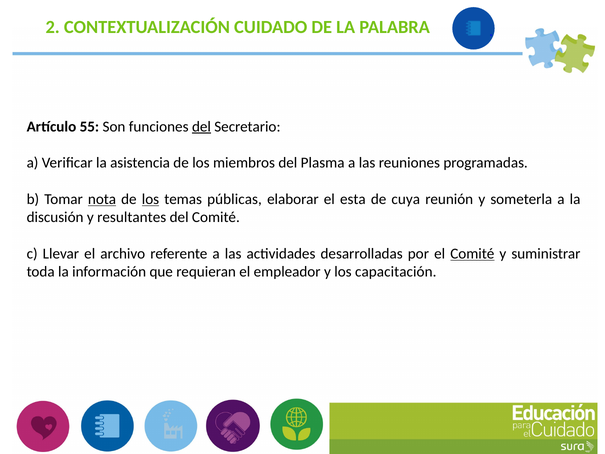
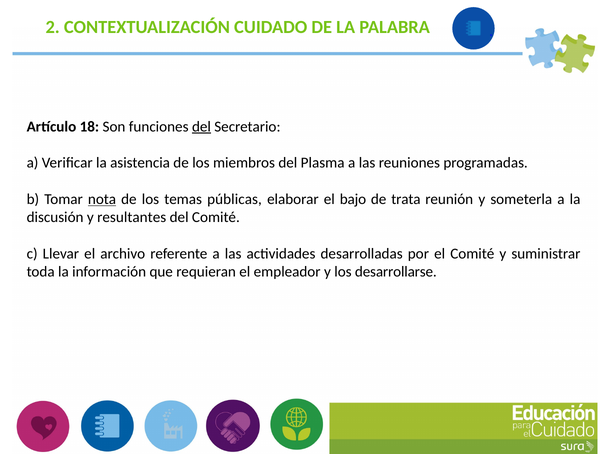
55: 55 -> 18 (89, 127)
los underline: present -> none (150, 199)
esta: esta -> bajo (353, 199)
cuya: cuya -> trata (406, 199)
Comité underline: present -> none (472, 254)
capacitación: capacitación -> desarrollarse (396, 272)
